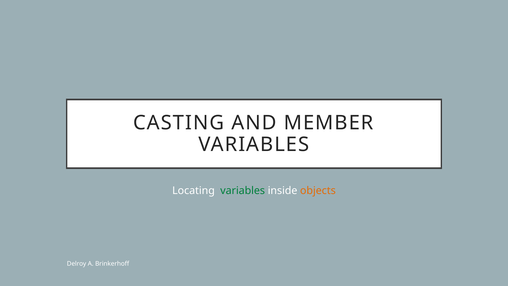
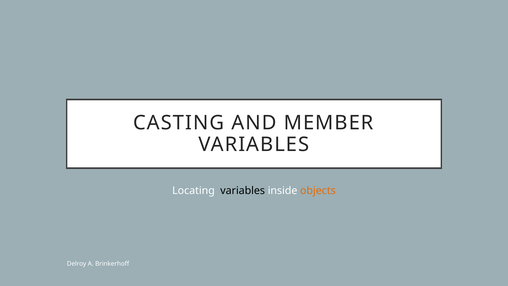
variables colour: green -> black (243, 190)
